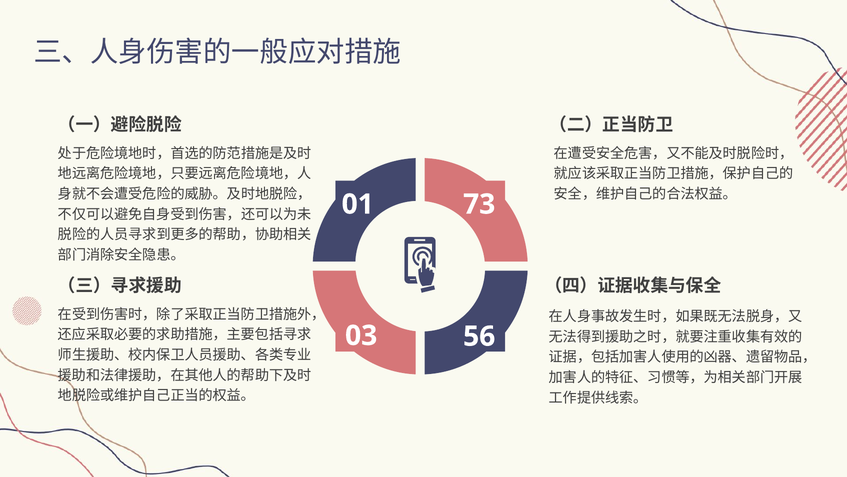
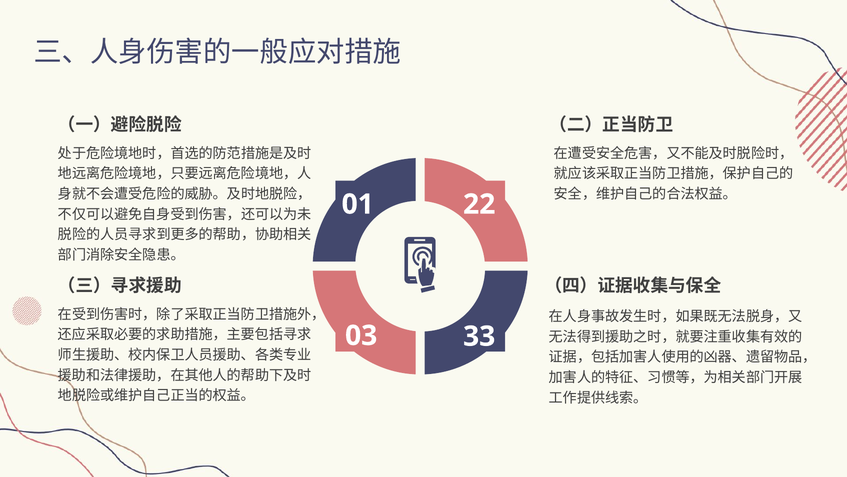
73: 73 -> 22 (479, 204)
56: 56 -> 33 (479, 336)
